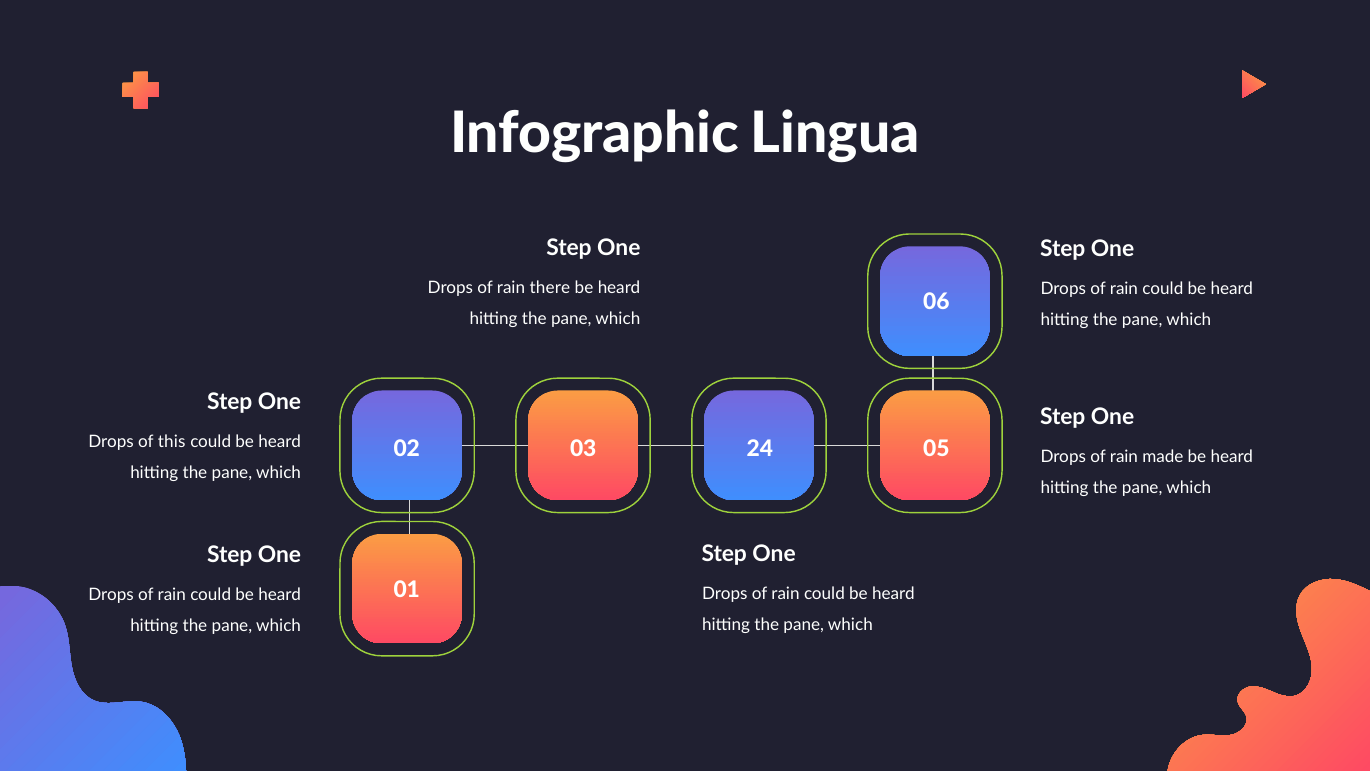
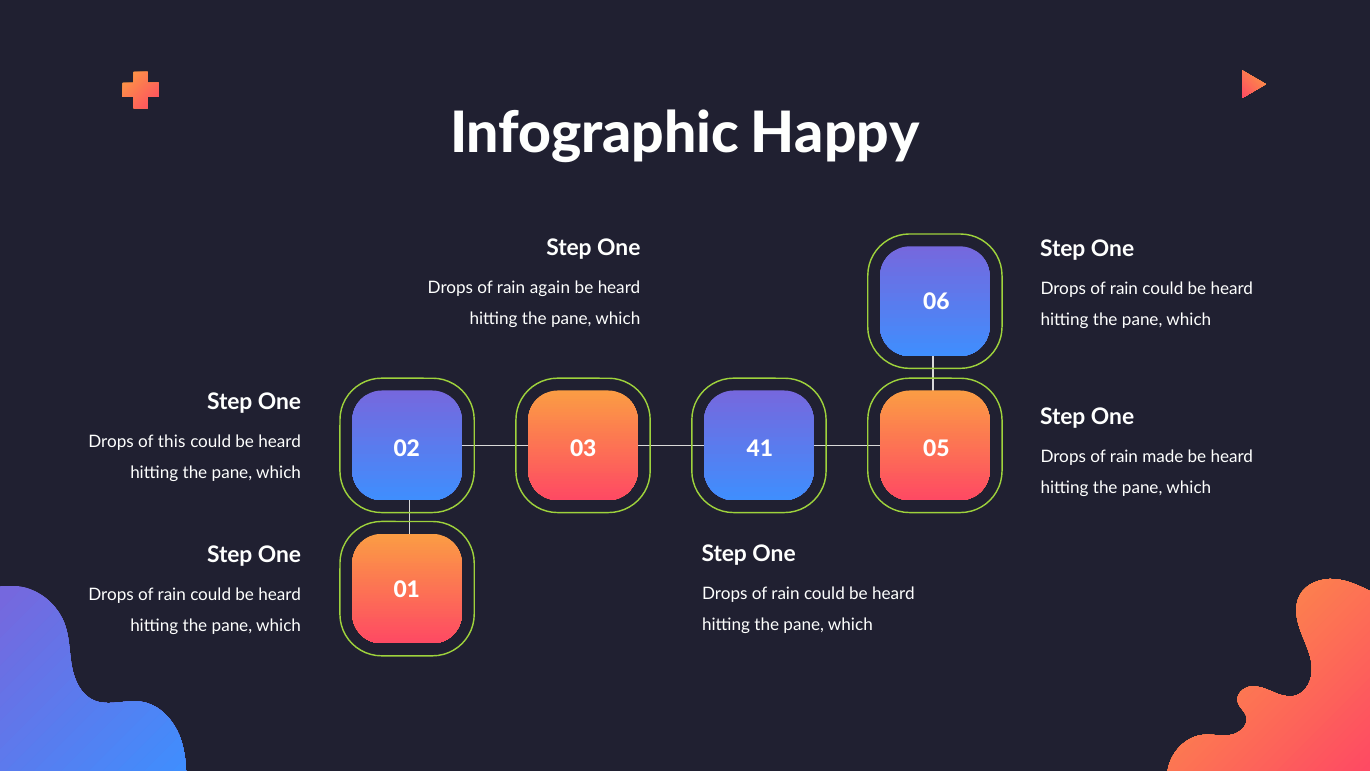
Lingua: Lingua -> Happy (835, 133)
there: there -> again (550, 288)
24: 24 -> 41 (760, 449)
